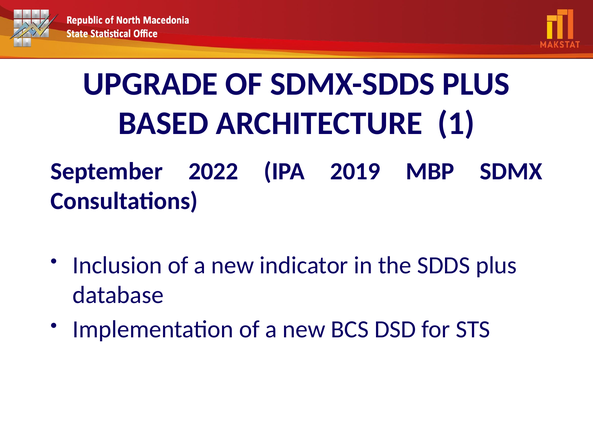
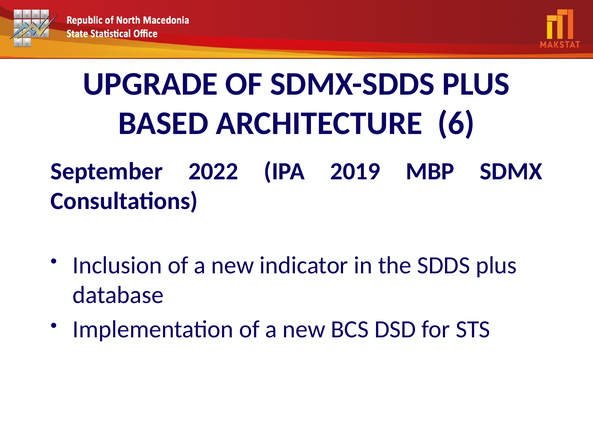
1: 1 -> 6 (456, 123)
